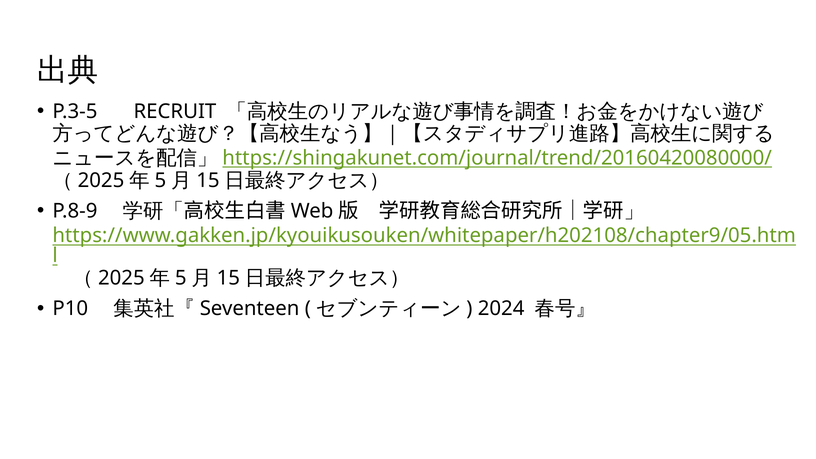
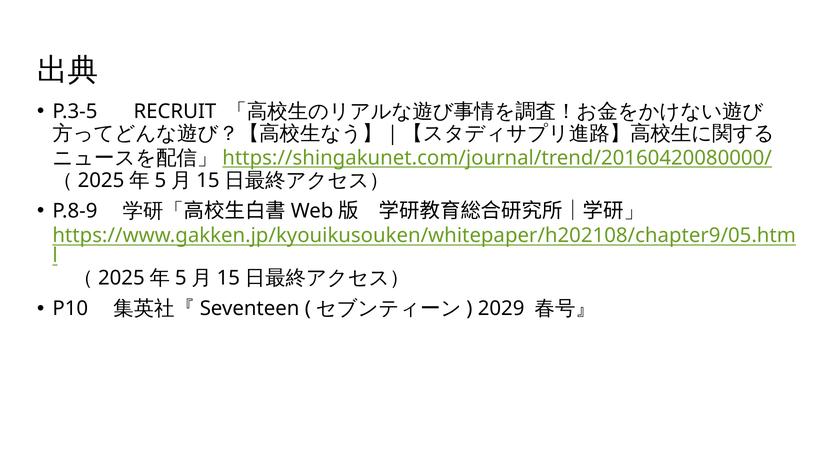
2024: 2024 -> 2029 (501, 309)
